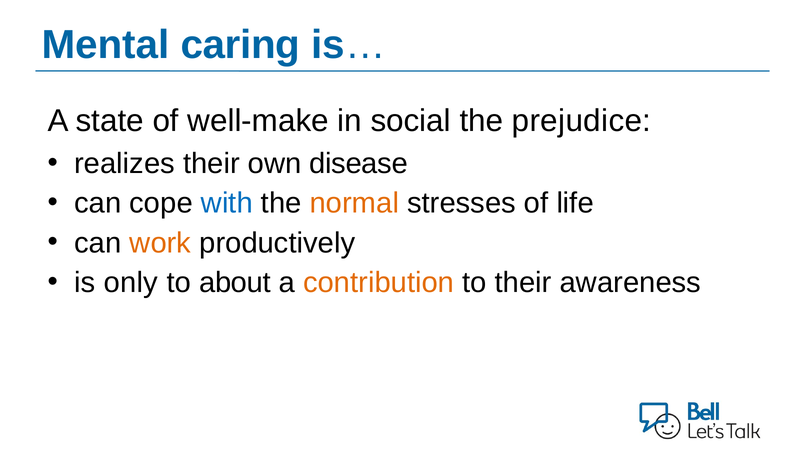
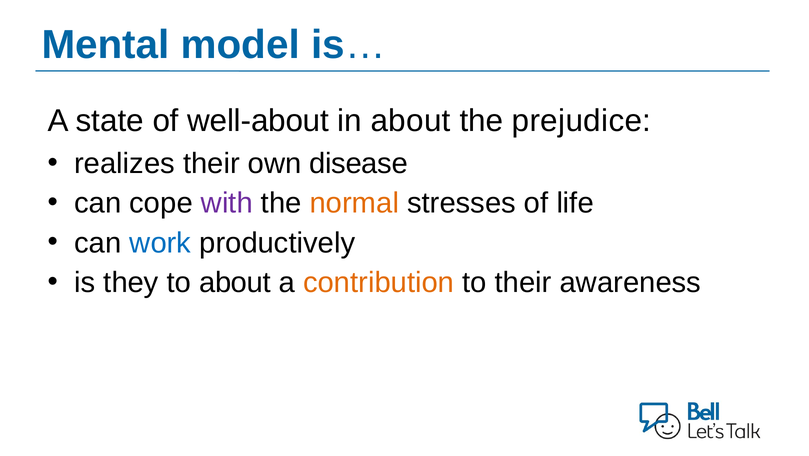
caring: caring -> model (240, 45)
well-make: well-make -> well-about (258, 121)
in social: social -> about (411, 121)
with colour: blue -> purple (227, 203)
work colour: orange -> blue (160, 243)
only: only -> they (131, 282)
